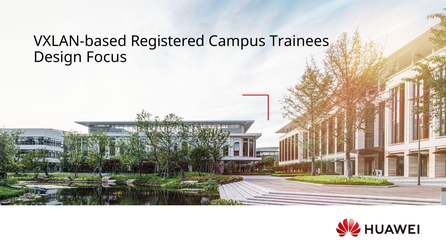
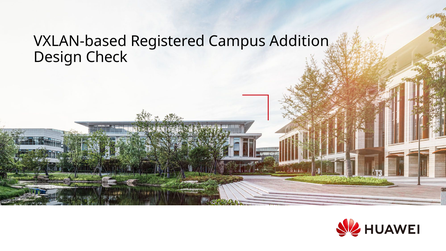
Trainees: Trainees -> Addition (299, 41)
Focus: Focus -> Check (107, 57)
